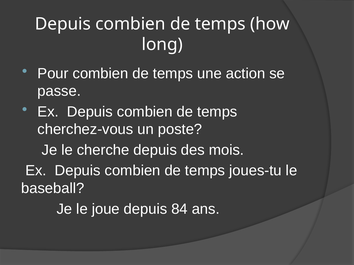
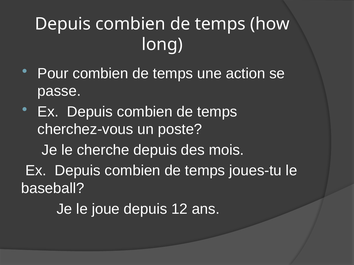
84: 84 -> 12 (179, 209)
